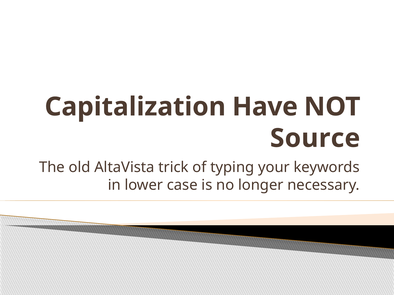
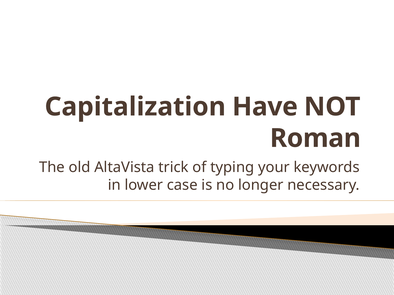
Source: Source -> Roman (315, 138)
